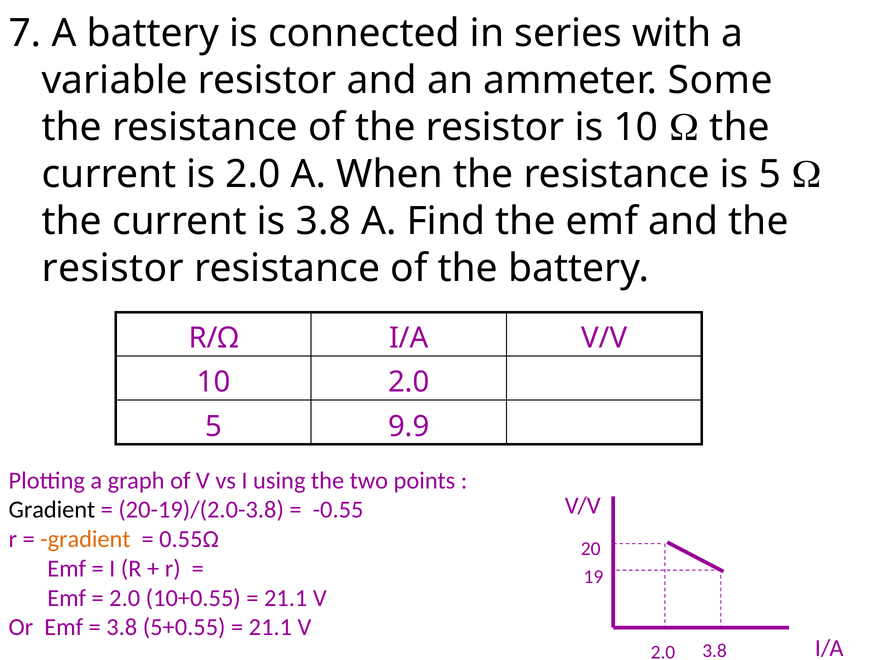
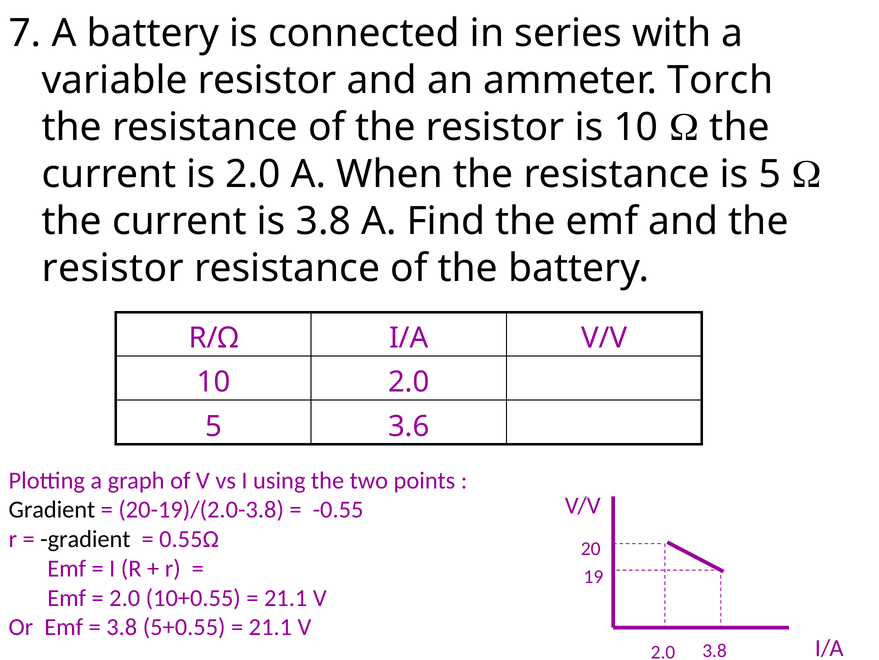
Some: Some -> Torch (720, 80)
9.9: 9.9 -> 3.6 (409, 426)
gradient colour: orange -> black (85, 539)
